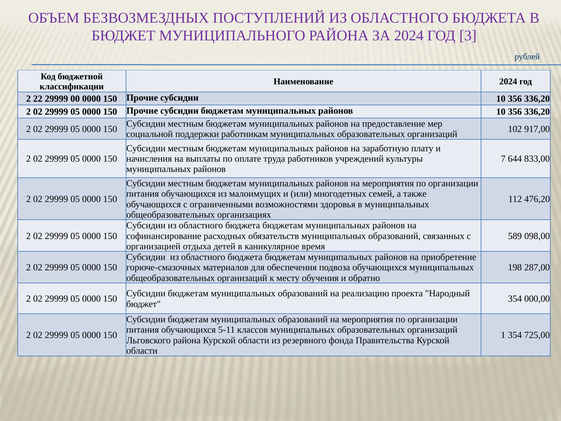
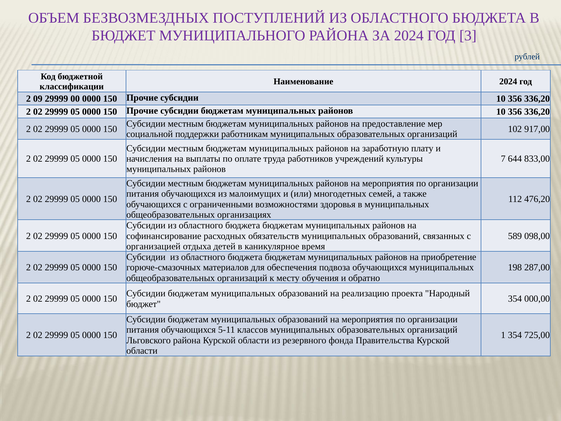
22: 22 -> 09 (38, 99)
